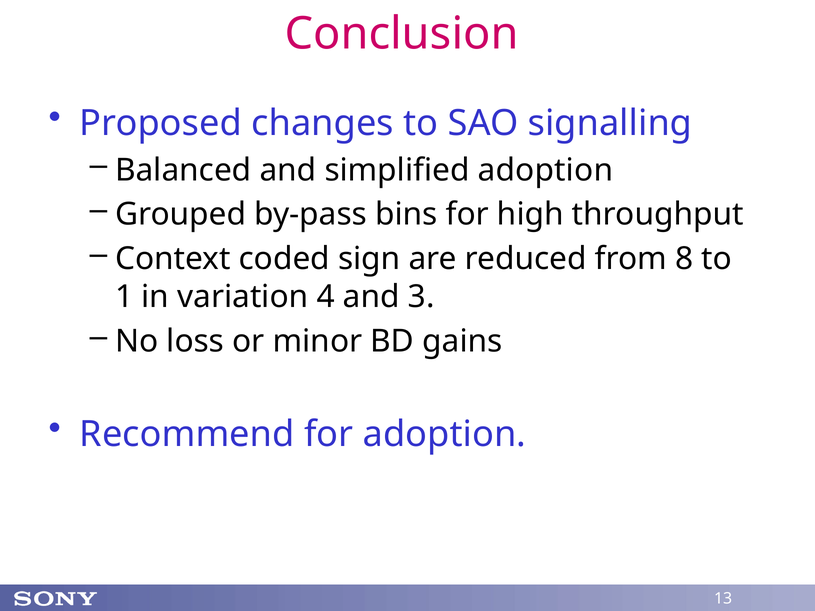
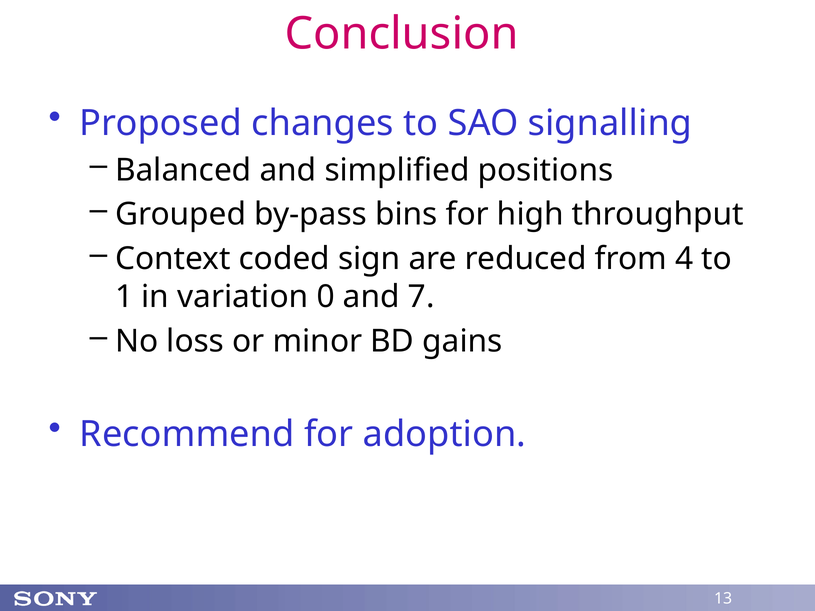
simplified adoption: adoption -> positions (546, 170)
8: 8 -> 4 (684, 259)
4: 4 -> 0 (326, 297)
3: 3 -> 7 (421, 297)
